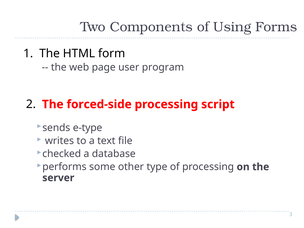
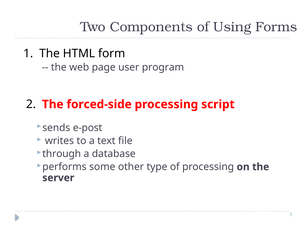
e-type: e-type -> e-post (88, 128)
checked: checked -> through (62, 154)
